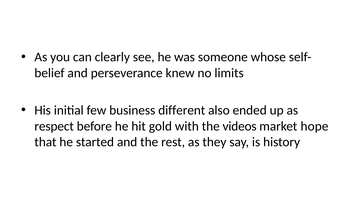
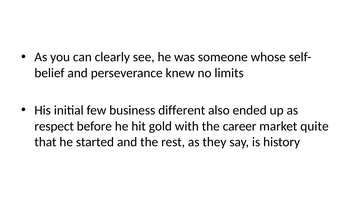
videos: videos -> career (240, 126)
hope: hope -> quite (315, 126)
